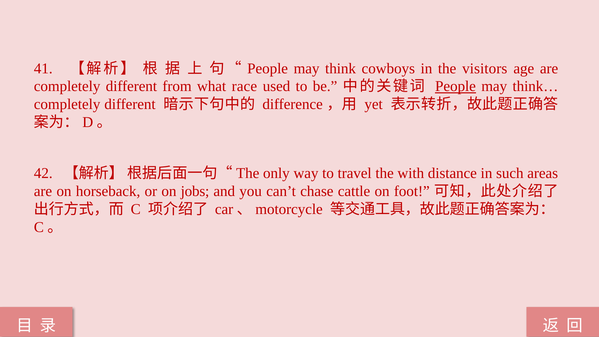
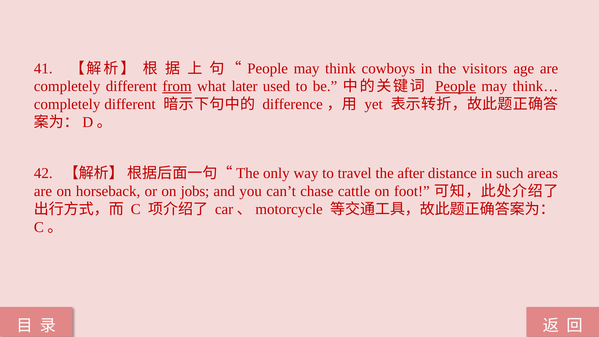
from underline: none -> present (177, 86)
race: race -> later (245, 86)
with: with -> after (411, 173)
